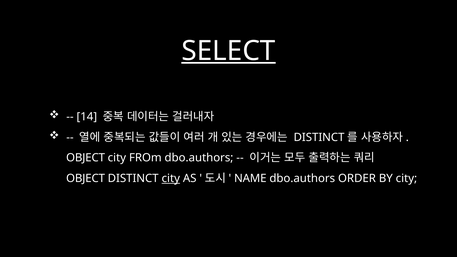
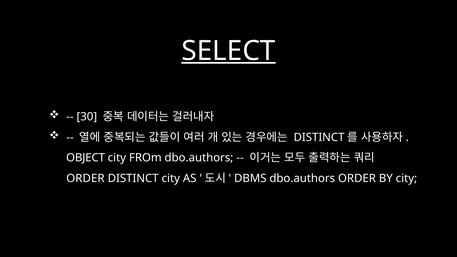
14: 14 -> 30 (87, 117)
OBJECT: OBJECT -> ORDER (85, 178)
city underline: present -> none (171, 178)
NAME: NAME -> DBMS (250, 178)
